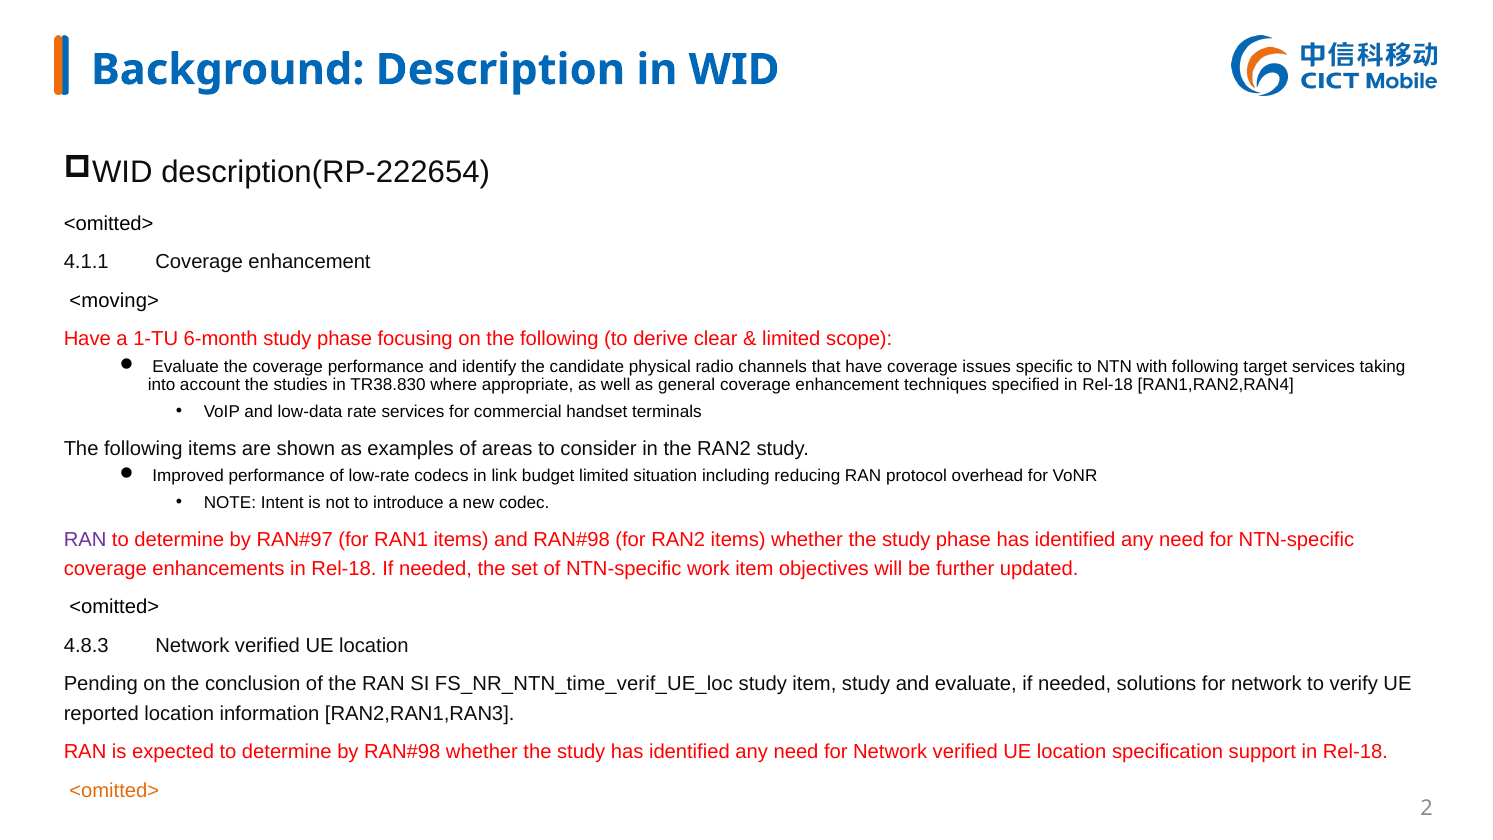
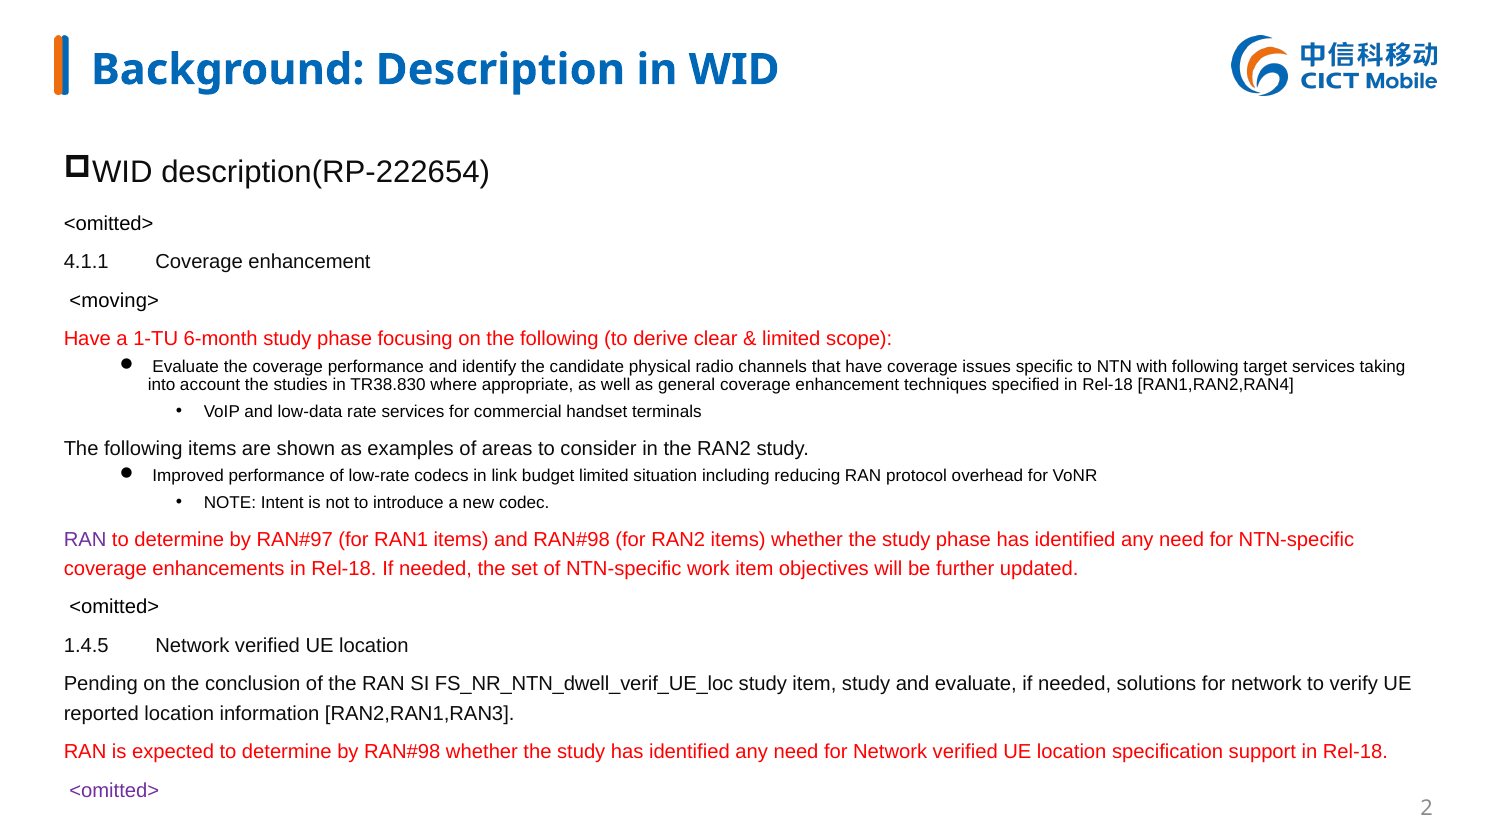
4.8.3: 4.8.3 -> 1.4.5 (86, 646)
FS_NR_NTN_time_verif_UE_loc: FS_NR_NTN_time_verif_UE_loc -> FS_NR_NTN_dwell_verif_UE_loc (584, 684)
<omitted> colour: orange -> purple (114, 790)
